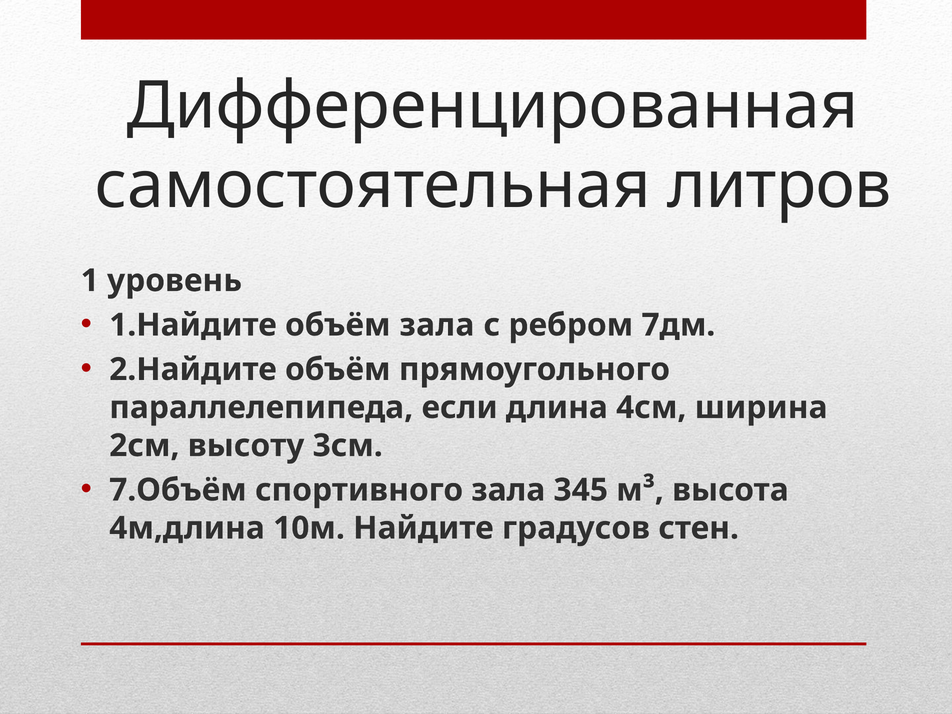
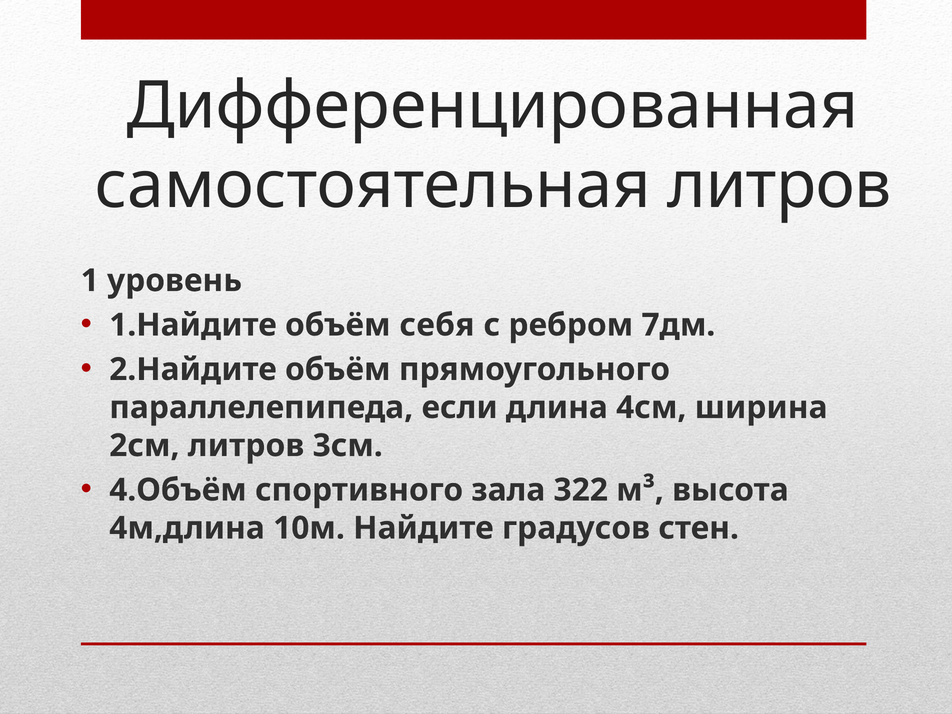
объём зала: зала -> себя (437, 325)
2см высоту: высоту -> литров (246, 446)
7.Объём: 7.Объём -> 4.Объём (178, 490)
345: 345 -> 322 (581, 490)
